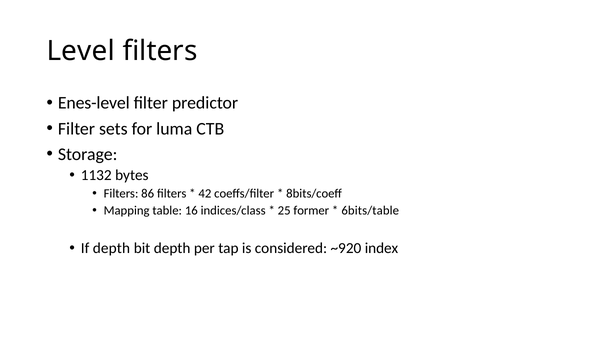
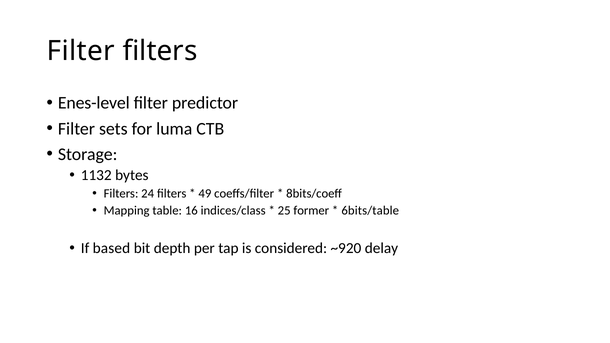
Level: Level -> Filter (81, 51)
86: 86 -> 24 (148, 194)
42: 42 -> 49 (205, 194)
If depth: depth -> based (111, 248)
index: index -> delay (381, 248)
